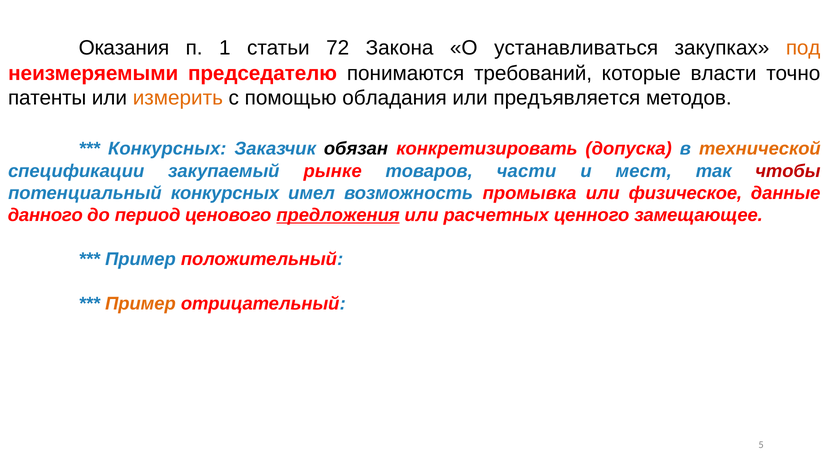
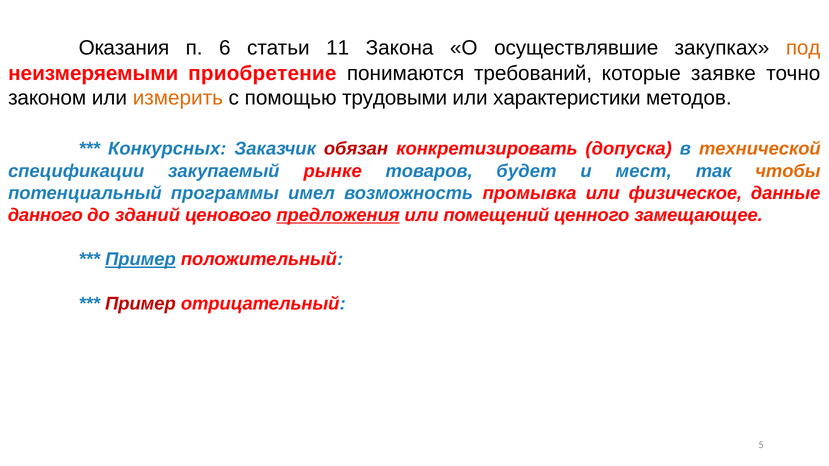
1: 1 -> 6 (225, 48)
72: 72 -> 11 (338, 48)
устанавливаться: устанавливаться -> осуществлявшие (576, 48)
председателю: председателю -> приобретение (262, 73)
власти: власти -> заявке (723, 73)
патенты: патенты -> законом (47, 98)
обладания: обладания -> трудовыми (395, 98)
предъявляется: предъявляется -> характеристики (567, 98)
обязан colour: black -> red (356, 149)
части: части -> будет (526, 171)
чтобы colour: red -> orange (788, 171)
потенциальный конкурсных: конкурсных -> программы (225, 193)
период: период -> зданий (147, 215)
расчетных: расчетных -> помещений (496, 215)
Пример underline: none -> present (140, 260)
Пример colour: orange -> red (140, 304)
